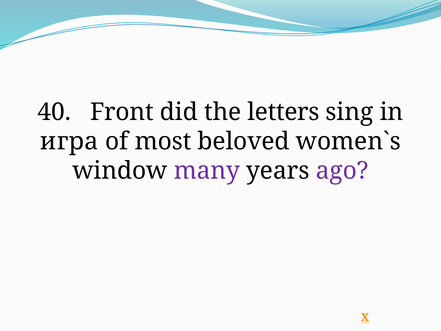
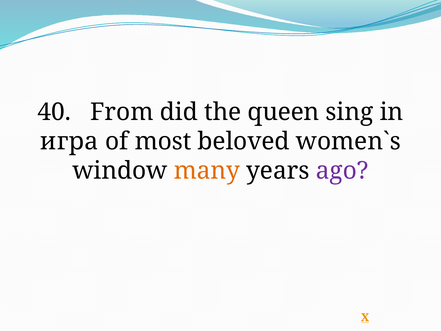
Front: Front -> From (122, 112)
letters: letters -> queen (284, 112)
many colour: purple -> orange (207, 171)
